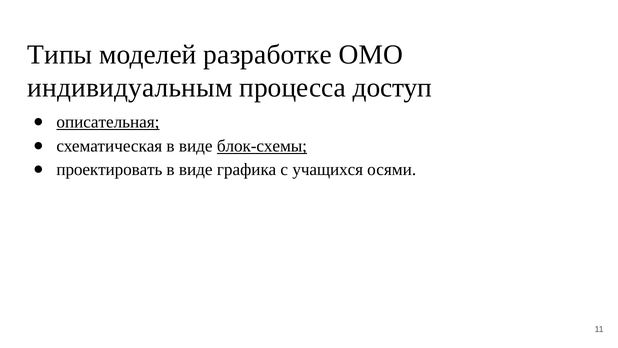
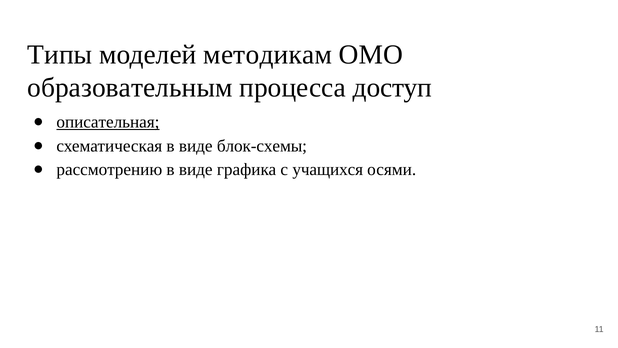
разработке: разработке -> методикам (268, 55)
индивидуальным: индивидуальным -> образовательным (130, 88)
блок-схемы underline: present -> none (262, 146)
проектировать: проектировать -> рассмотрению (109, 170)
